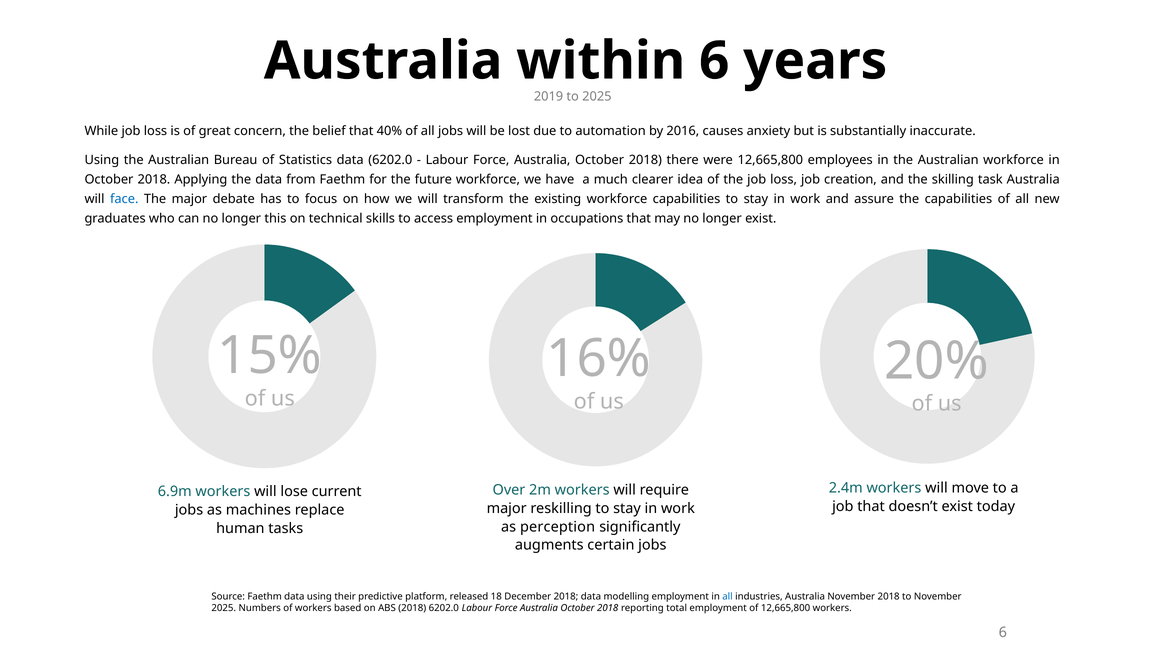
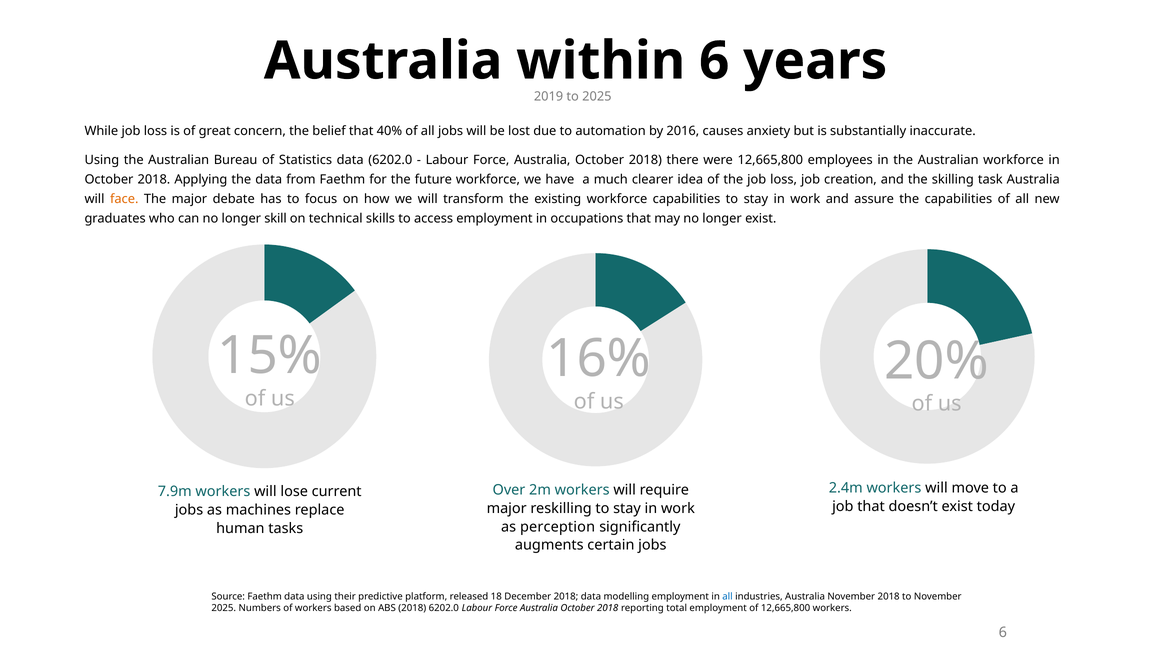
face colour: blue -> orange (124, 199)
this: this -> skill (276, 219)
6.9m: 6.9m -> 7.9m (175, 492)
